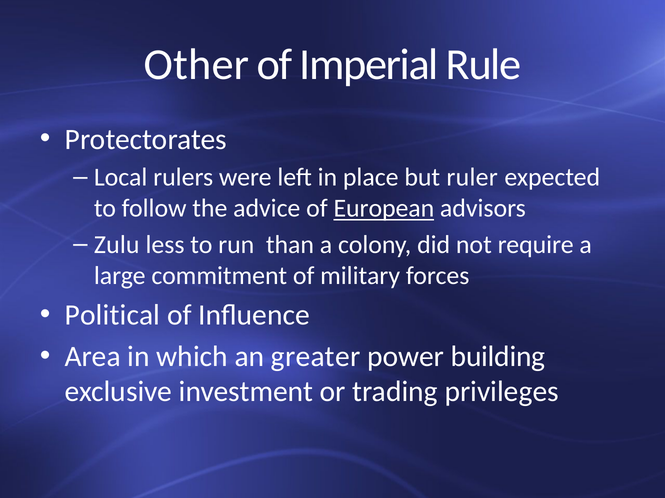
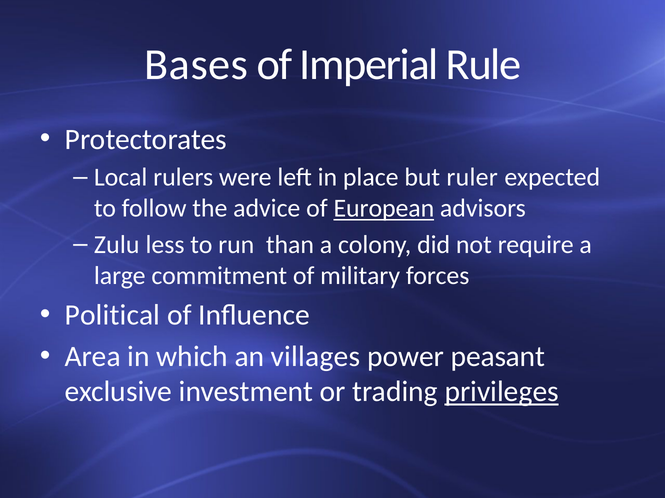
Other: Other -> Bases (196, 65)
greater: greater -> villages (316, 357)
building: building -> peasant (498, 357)
privileges underline: none -> present (502, 392)
